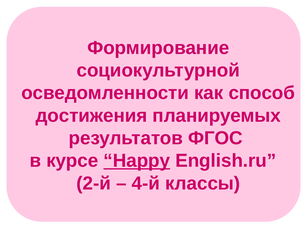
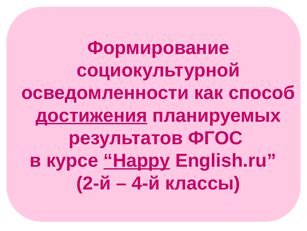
достижения underline: none -> present (91, 115)
